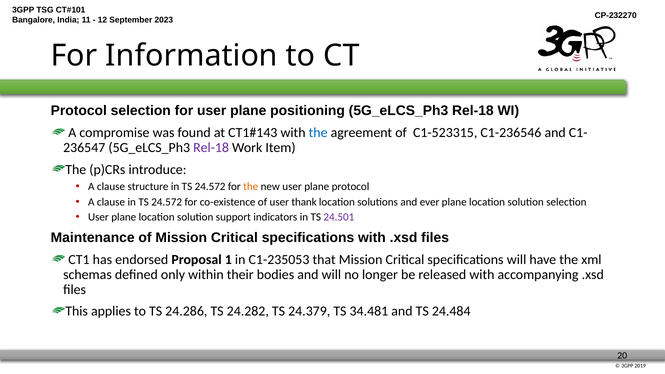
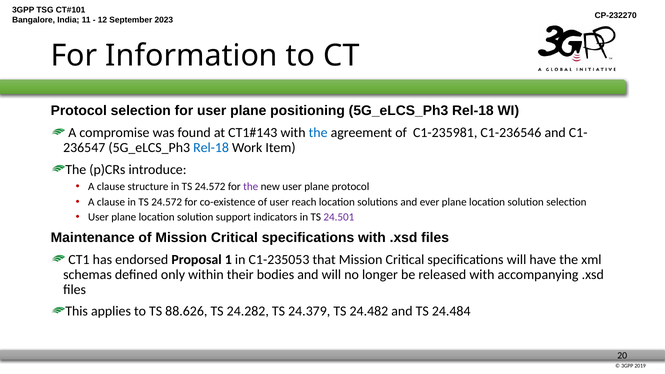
C1-523315: C1-523315 -> C1-235981 (445, 133)
Rel-18 colour: purple -> blue (211, 148)
the colour: orange -> purple (251, 187)
thank: thank -> reach (304, 202)
24.286: 24.286 -> 88.626 (186, 311)
34.481: 34.481 -> 24.482 (369, 311)
